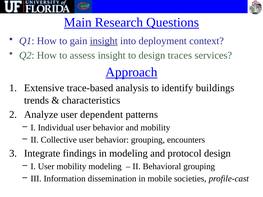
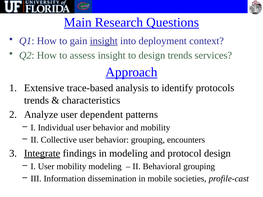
design traces: traces -> trends (180, 55)
buildings: buildings -> protocols (215, 88)
Integrate underline: none -> present (42, 154)
